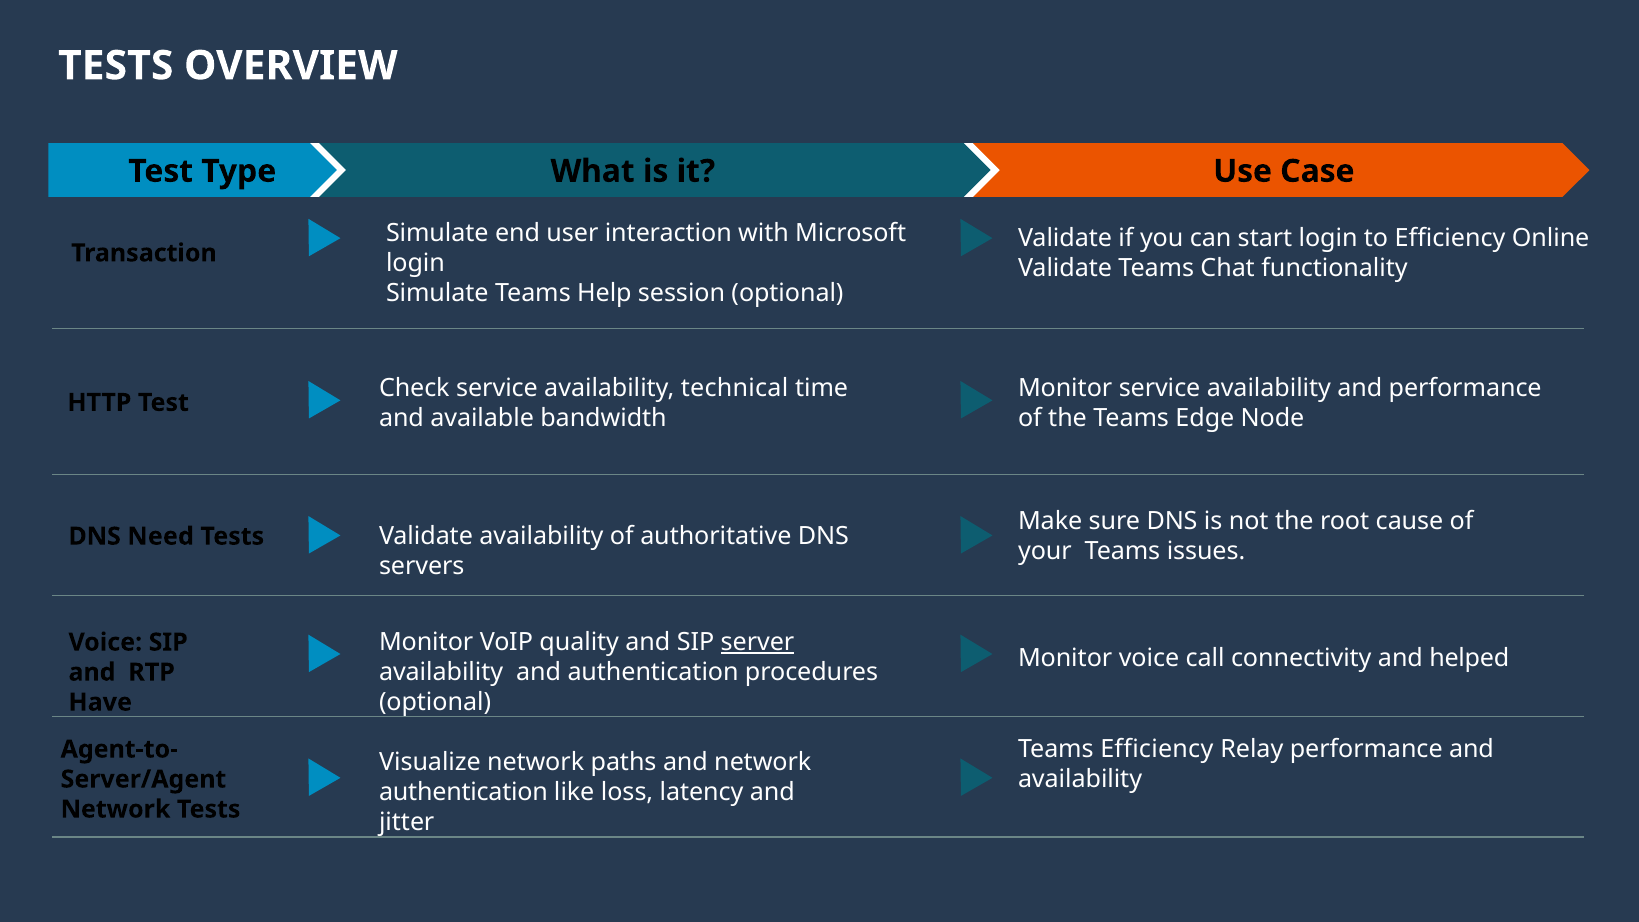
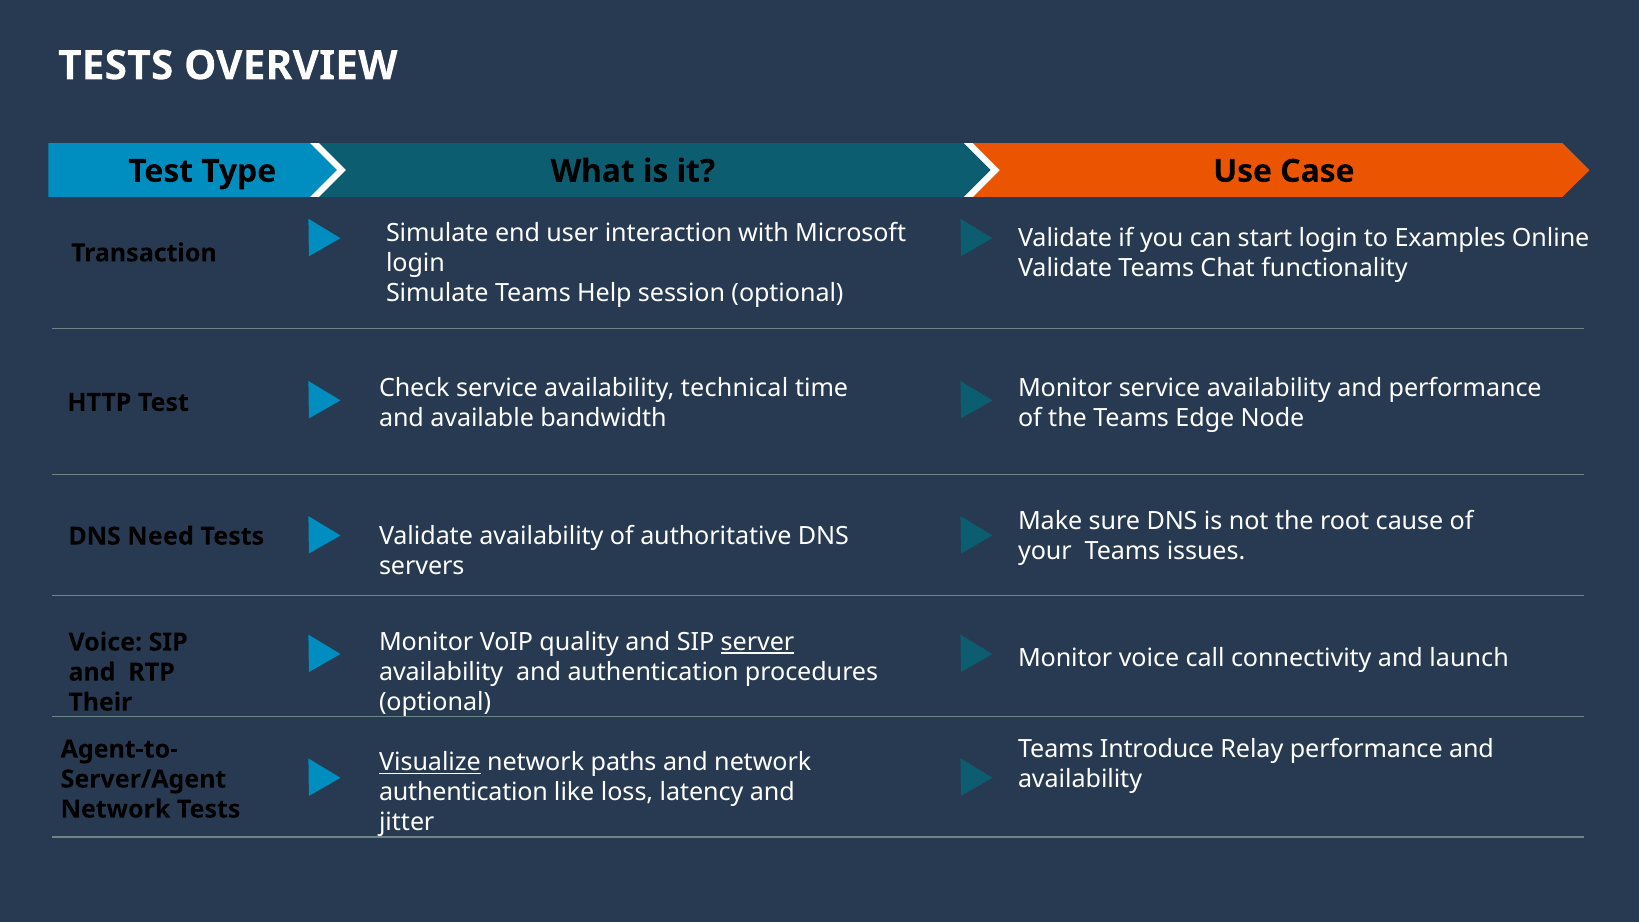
to Efficiency: Efficiency -> Examples (1450, 238)
helped: helped -> launch (1469, 658)
Have: Have -> Their (100, 702)
Teams Efficiency: Efficiency -> Introduce (1157, 749)
Visualize underline: none -> present (430, 762)
